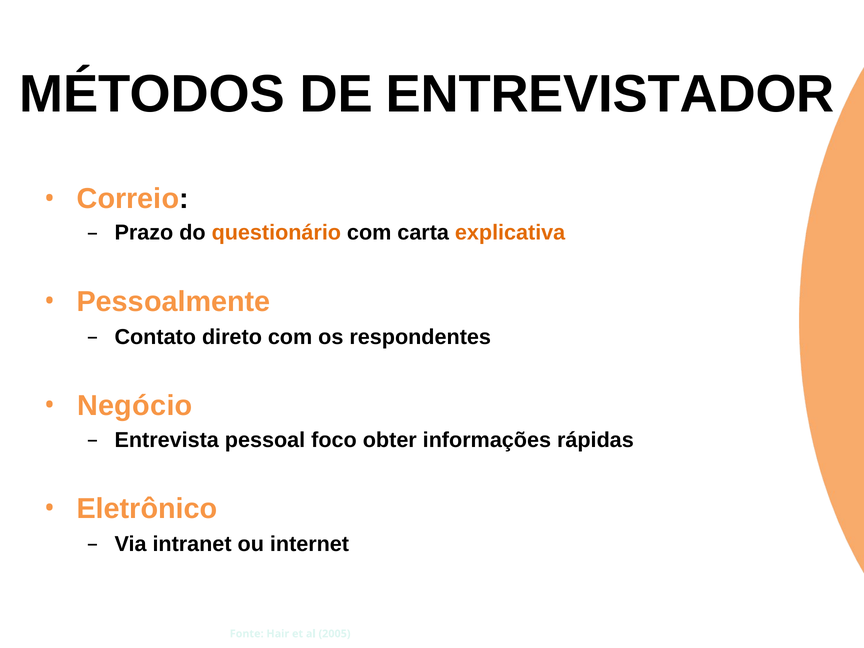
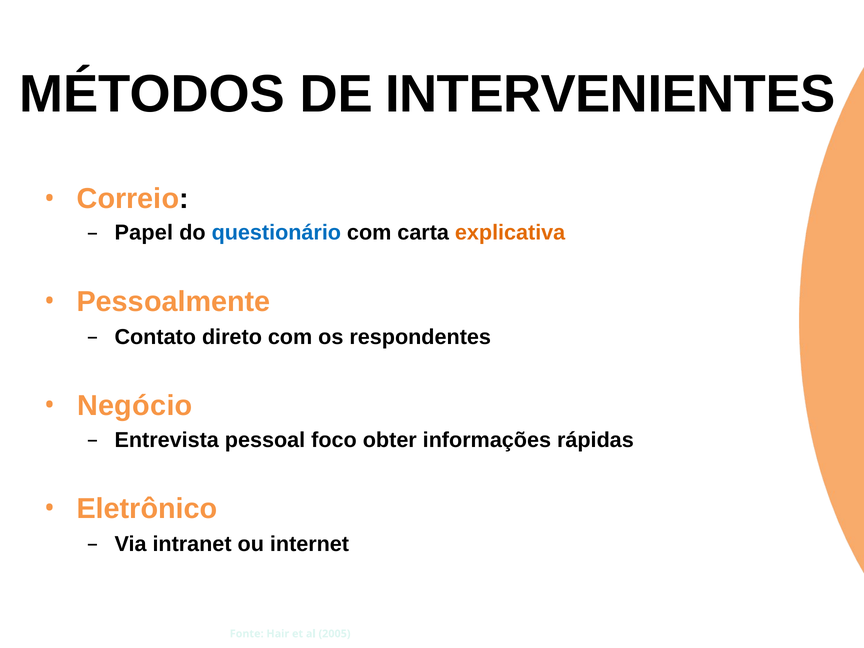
ENTREVISTADOR: ENTREVISTADOR -> INTERVENIENTES (610, 94)
Prazo: Prazo -> Papel (144, 233)
questionário colour: orange -> blue (276, 233)
